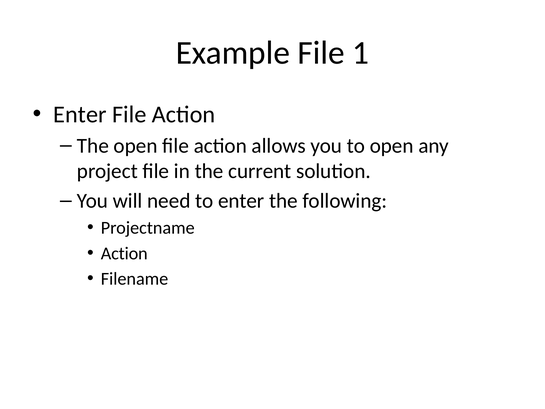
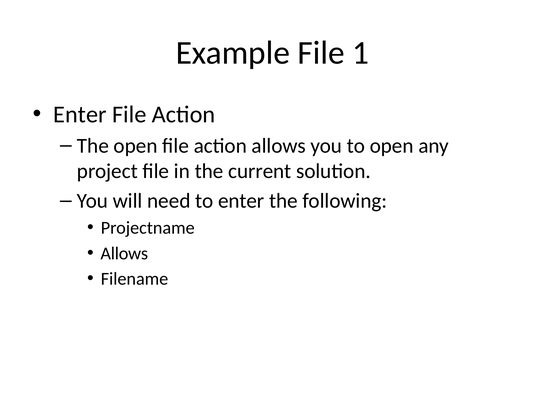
Action: Action -> Allows (124, 253)
